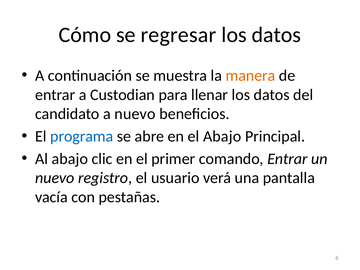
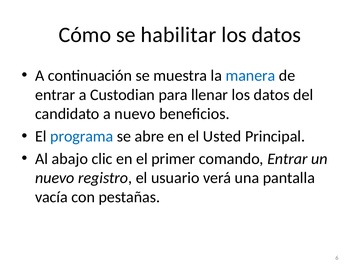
regresar: regresar -> habilitar (178, 35)
manera colour: orange -> blue (250, 76)
el Abajo: Abajo -> Usted (222, 136)
